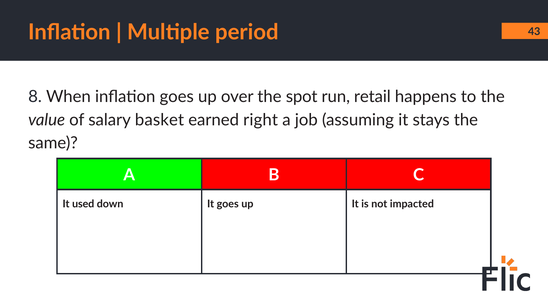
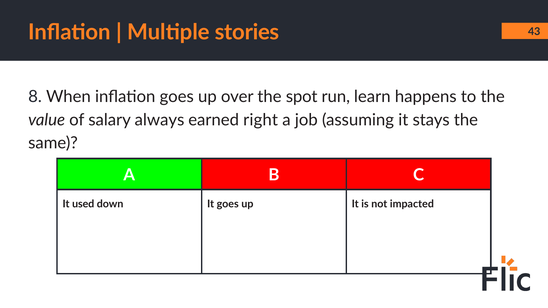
period: period -> stories (247, 32)
retail: retail -> learn (372, 97)
basket: basket -> always (160, 120)
